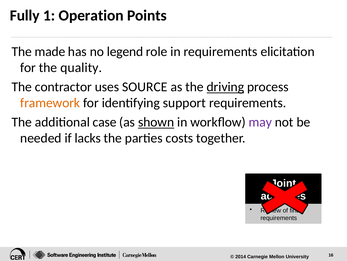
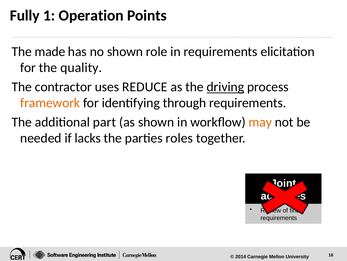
no legend: legend -> shown (125, 52)
SOURCE: SOURCE -> REDUCE (145, 87)
support: support -> through (185, 103)
case: case -> part (104, 122)
shown underline: present -> none (156, 122)
may colour: purple -> orange (260, 122)
costs: costs -> roles (179, 138)
